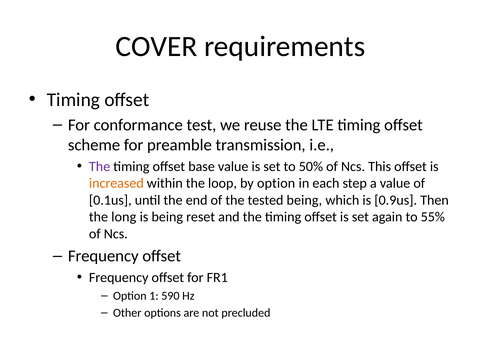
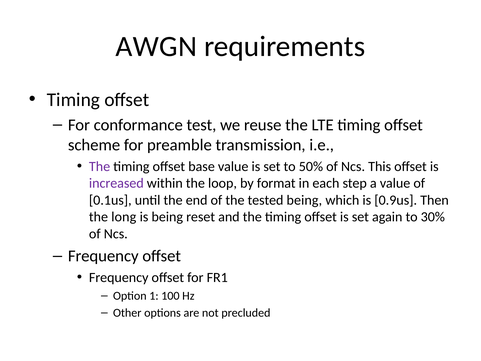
COVER: COVER -> AWGN (156, 47)
increased colour: orange -> purple (116, 183)
by option: option -> format (276, 183)
55%: 55% -> 30% (433, 217)
590: 590 -> 100 (170, 296)
